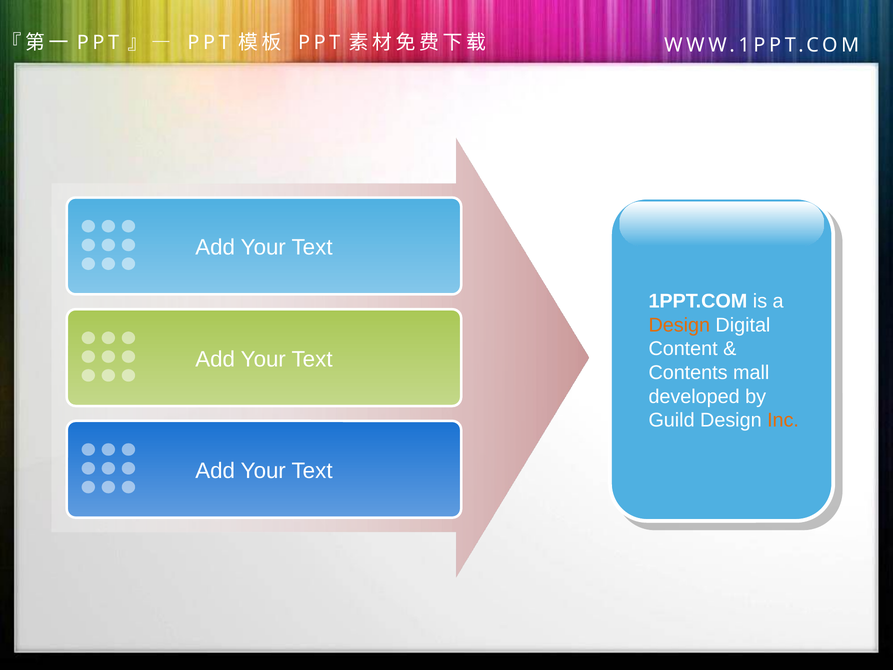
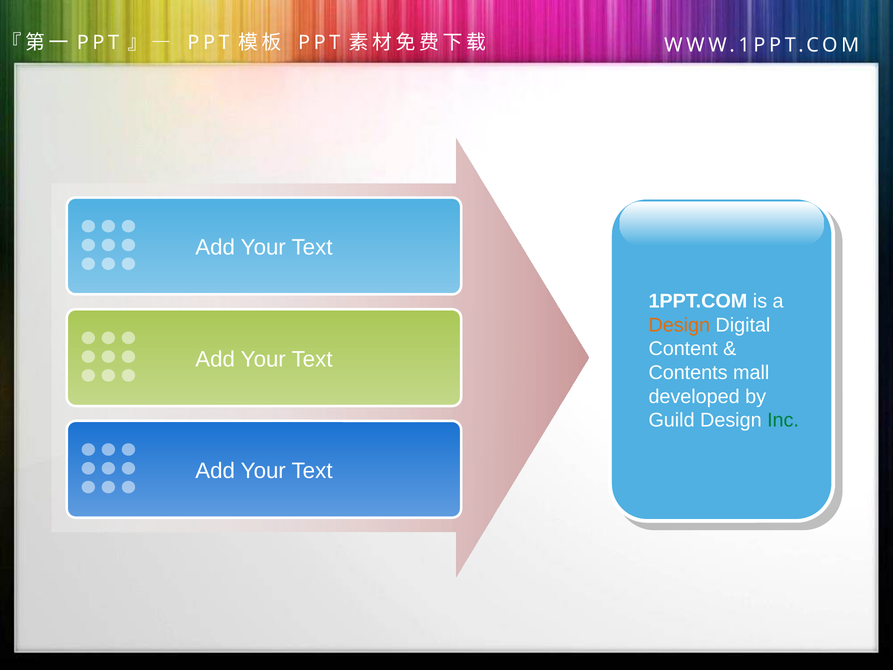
Inc colour: orange -> green (783, 420)
